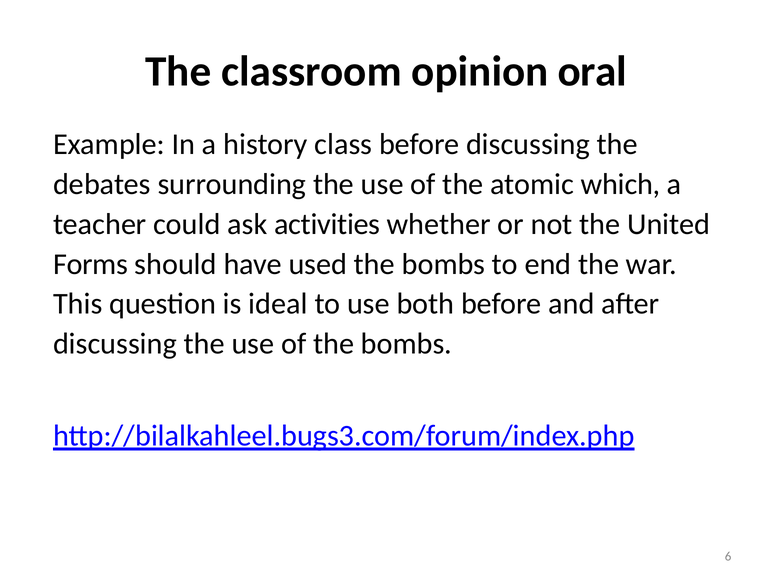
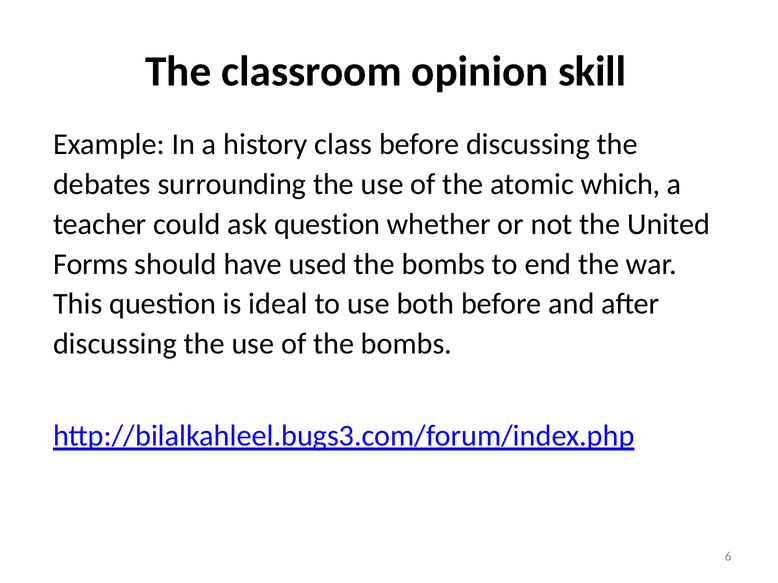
oral: oral -> skill (592, 72)
ask activities: activities -> question (327, 224)
